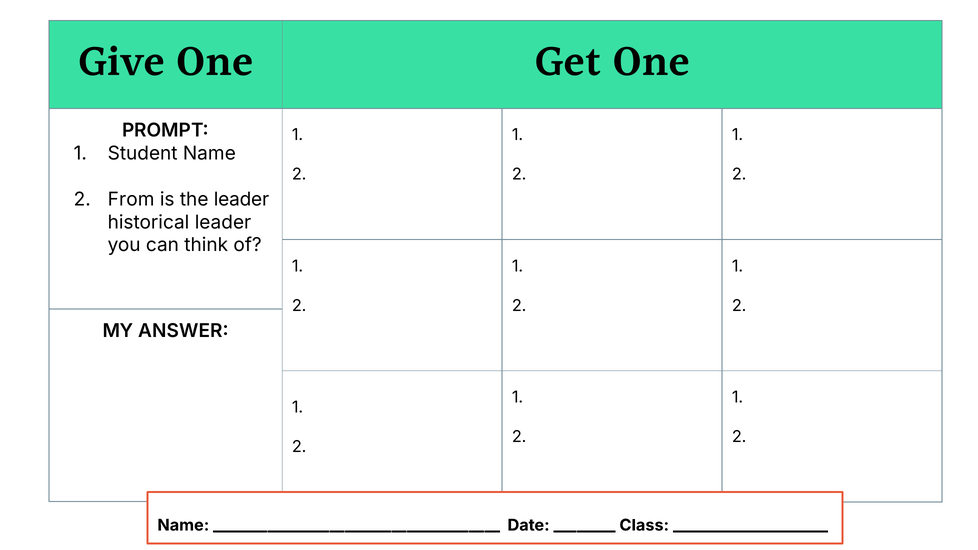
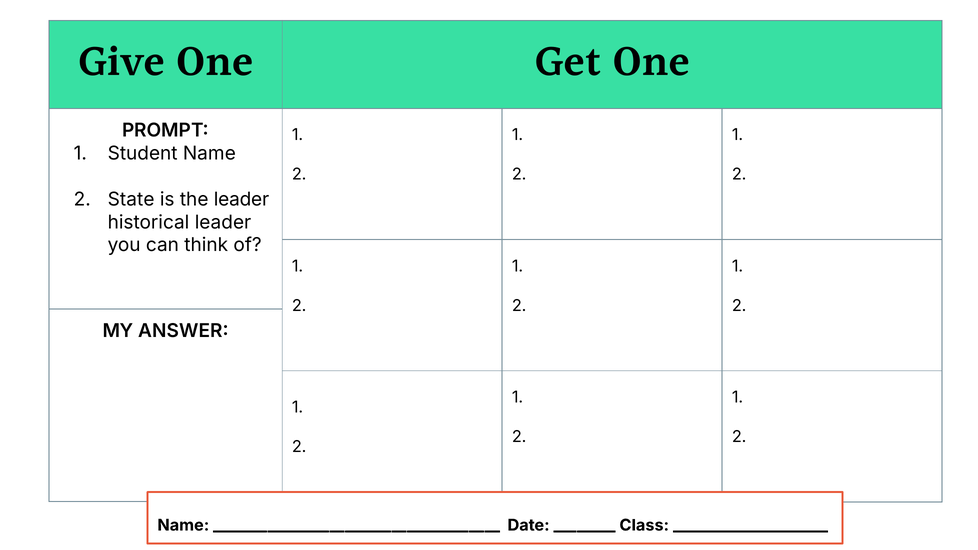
From: From -> State (131, 199)
